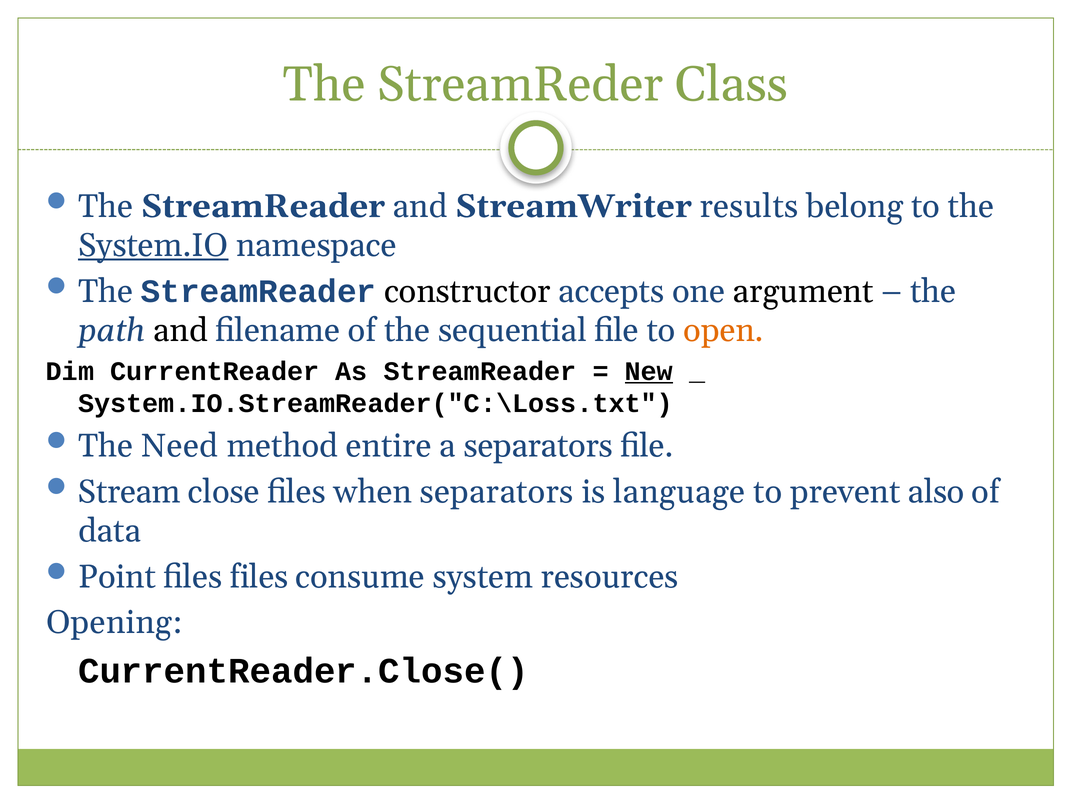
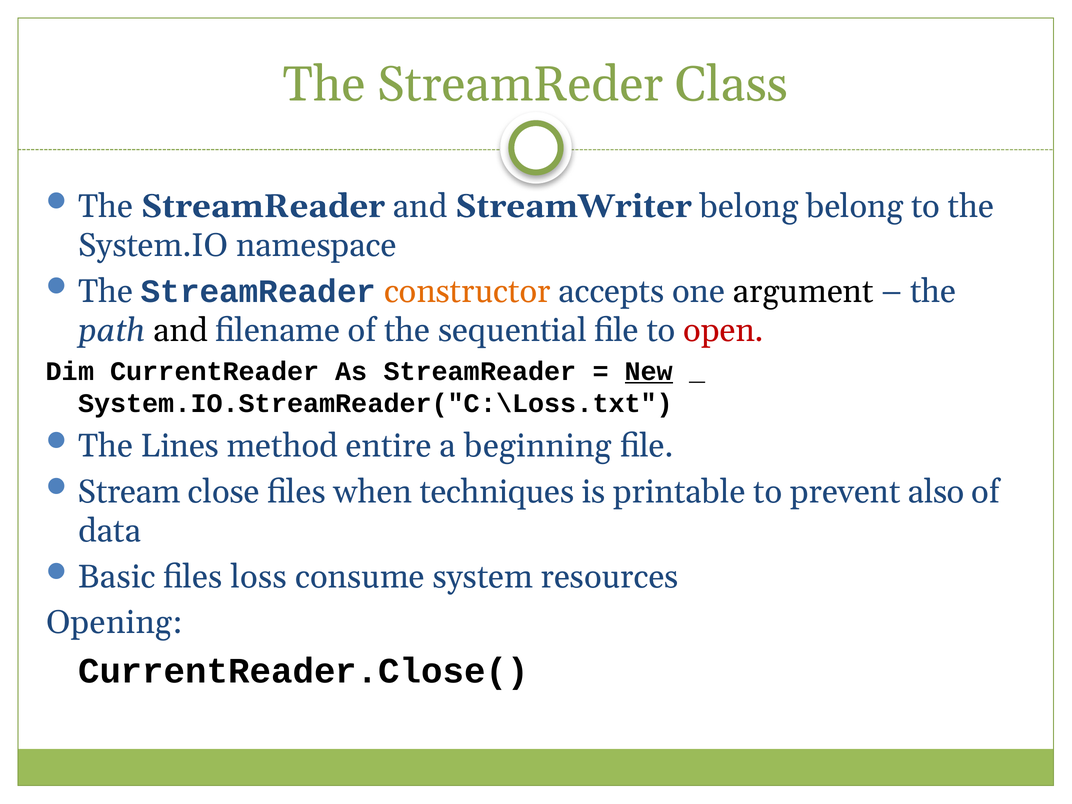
StreamWriter results: results -> belong (749, 206)
System.IO underline: present -> none (153, 245)
constructor colour: black -> orange (467, 291)
open colour: orange -> red (724, 331)
Need: Need -> Lines (180, 446)
a separators: separators -> beginning (538, 446)
when separators: separators -> techniques (497, 492)
language: language -> printable (679, 492)
Point: Point -> Basic (117, 577)
files files: files -> loss (259, 577)
